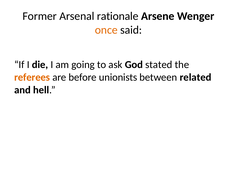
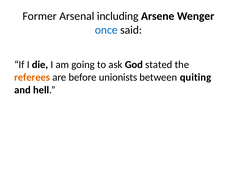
rationale: rationale -> including (118, 16)
once colour: orange -> blue (106, 30)
related: related -> quiting (196, 77)
